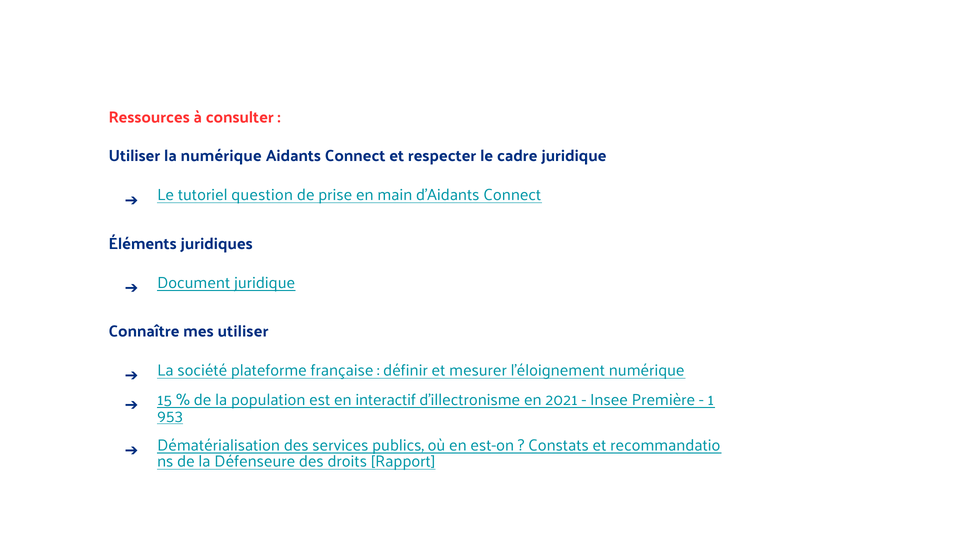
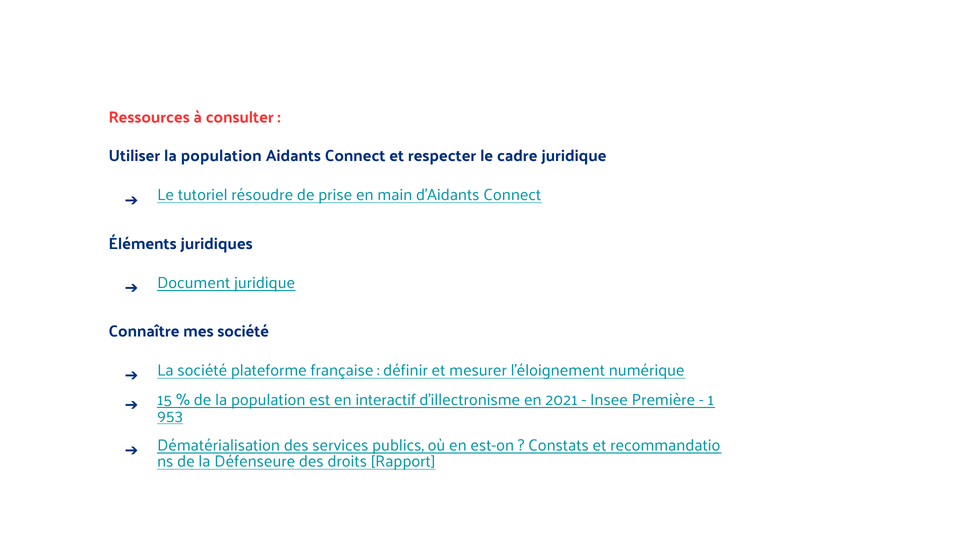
Utiliser la numérique: numérique -> population (221, 156)
question: question -> résoudre (262, 195)
mes utiliser: utiliser -> société (243, 332)
